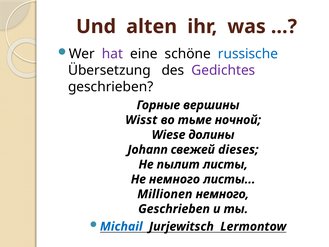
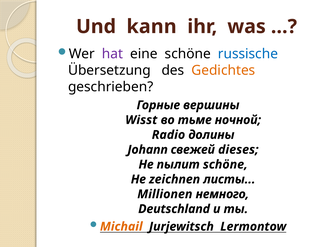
alten: alten -> kann (152, 27)
Gedichtes colour: purple -> orange (223, 70)
Wiese: Wiese -> Radio (168, 135)
пылит листы: листы -> schöne (225, 164)
Не немного: немного -> zeichnen (175, 179)
Geschrieben: Geschrieben -> Deutschland (174, 209)
Michail colour: blue -> orange (121, 226)
